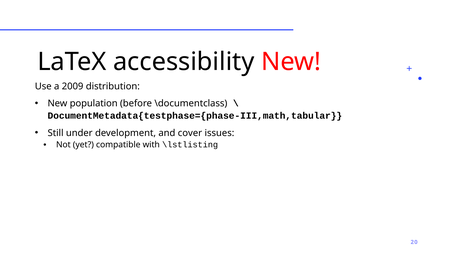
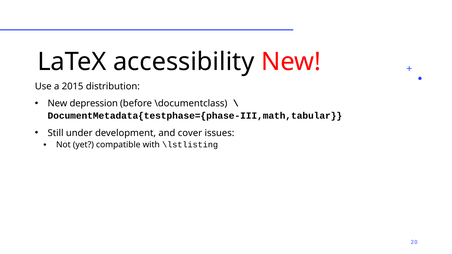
2009: 2009 -> 2015 (73, 86)
population: population -> depression (94, 104)
